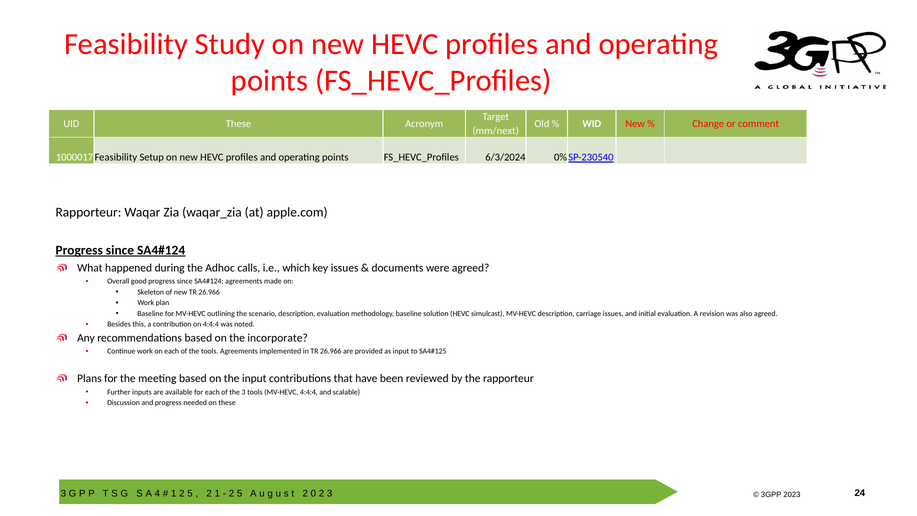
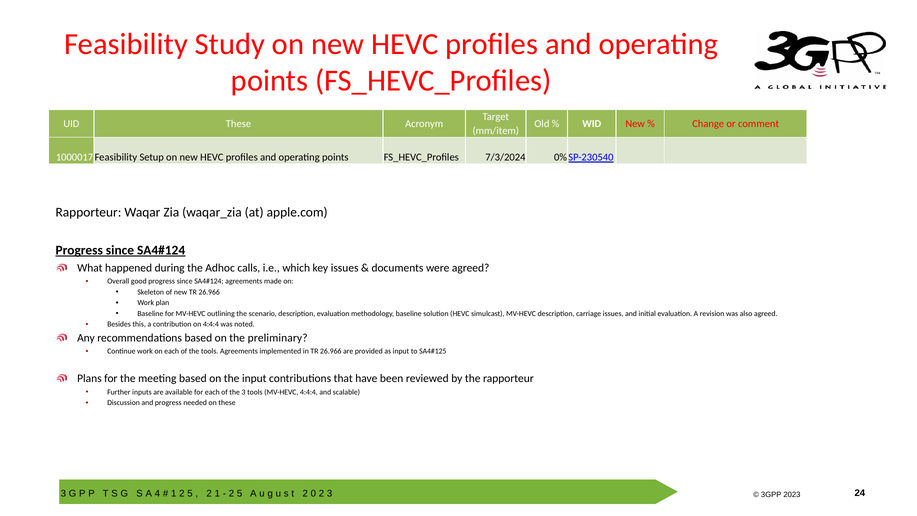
mm/next: mm/next -> mm/item (496, 131)
6/3/2024: 6/3/2024 -> 7/3/2024 (505, 157)
incorporate: incorporate -> preliminary (278, 338)
